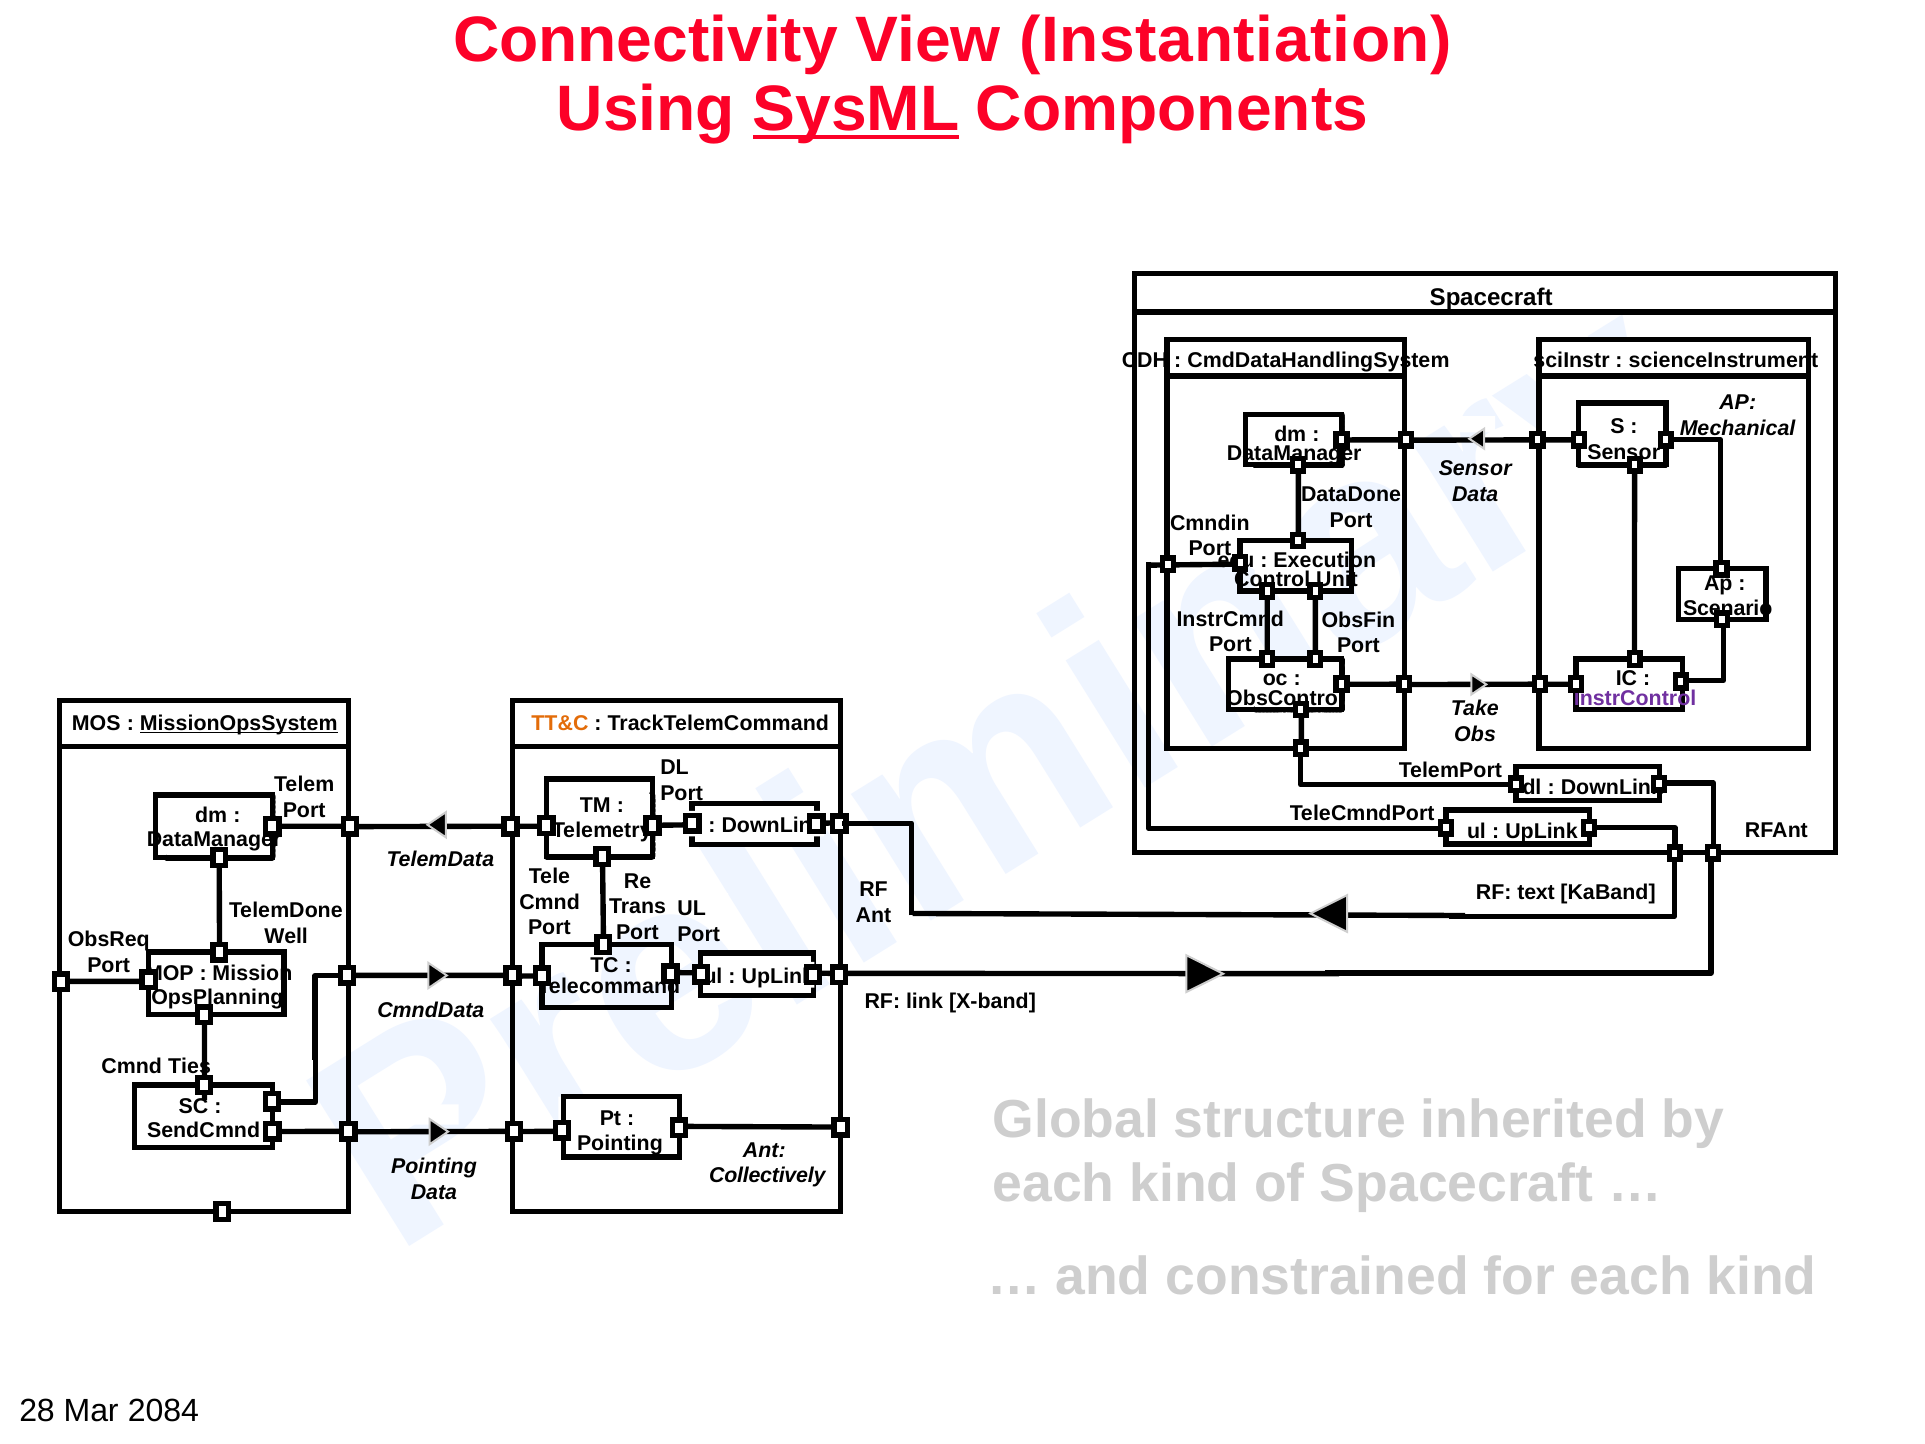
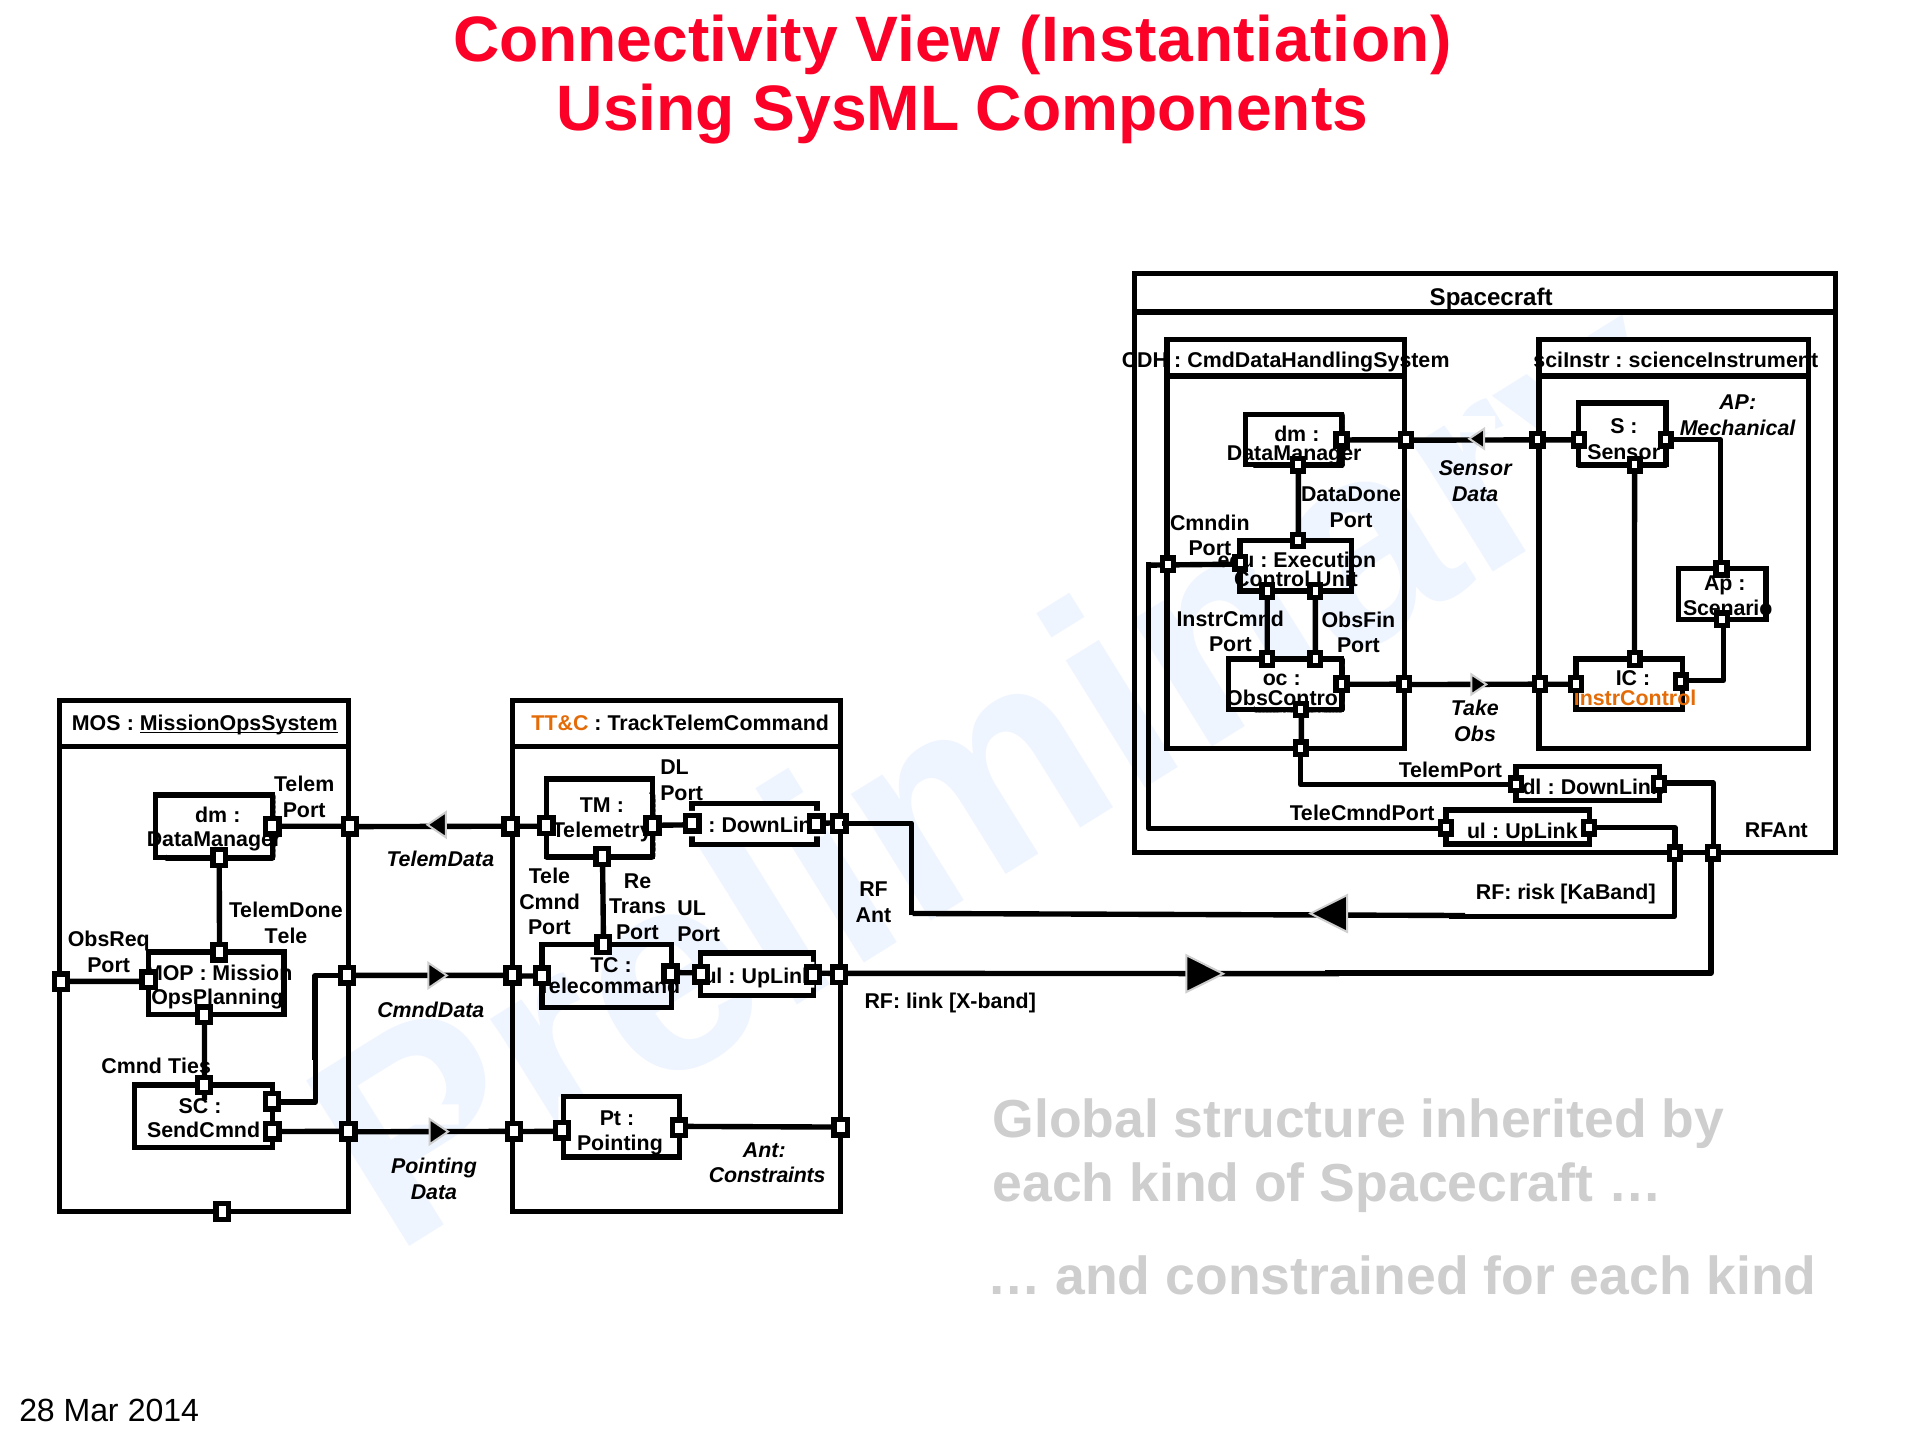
SysML underline: present -> none (856, 110)
InstrControl colour: purple -> orange (1635, 698)
text: text -> risk (1536, 893)
Well: Well -> Tele (286, 936)
Collectively: Collectively -> Constraints (767, 1175)
2084: 2084 -> 2014 (163, 1411)
